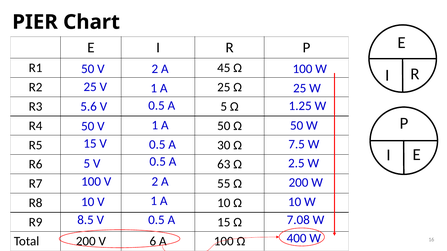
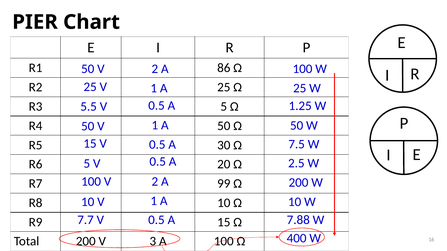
45: 45 -> 86 (224, 68)
5.6: 5.6 -> 5.5 (89, 107)
63: 63 -> 20 (224, 165)
55: 55 -> 99 (224, 184)
7.08: 7.08 -> 7.88 (298, 220)
8.5: 8.5 -> 7.7 (85, 220)
6: 6 -> 3 (153, 242)
